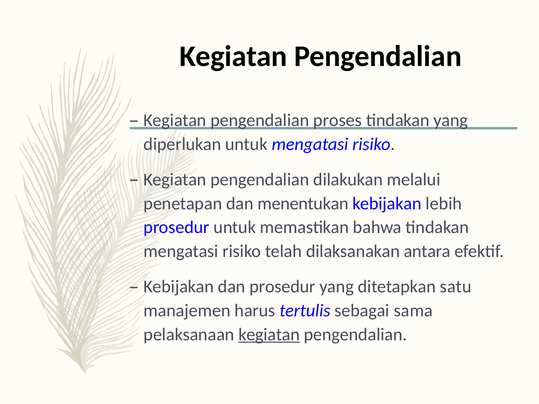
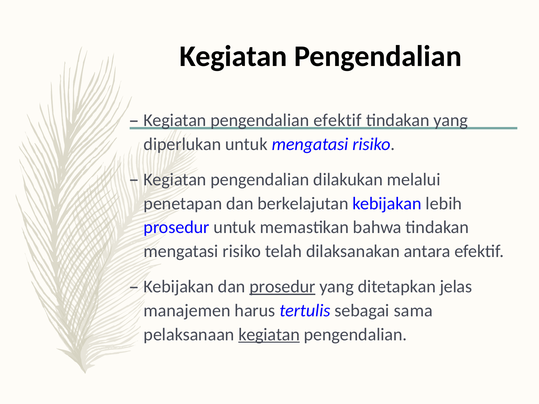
pengendalian proses: proses -> efektif (338, 120)
menentukan: menentukan -> berkelajutan (303, 204)
prosedur underline: none -> present (282, 287)
satu: satu -> jelas (456, 287)
